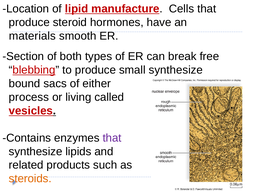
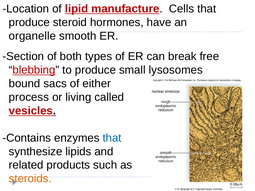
materials: materials -> organelle (32, 36)
small synthesize: synthesize -> lysosomes (176, 70)
that colour: purple -> blue (112, 138)
